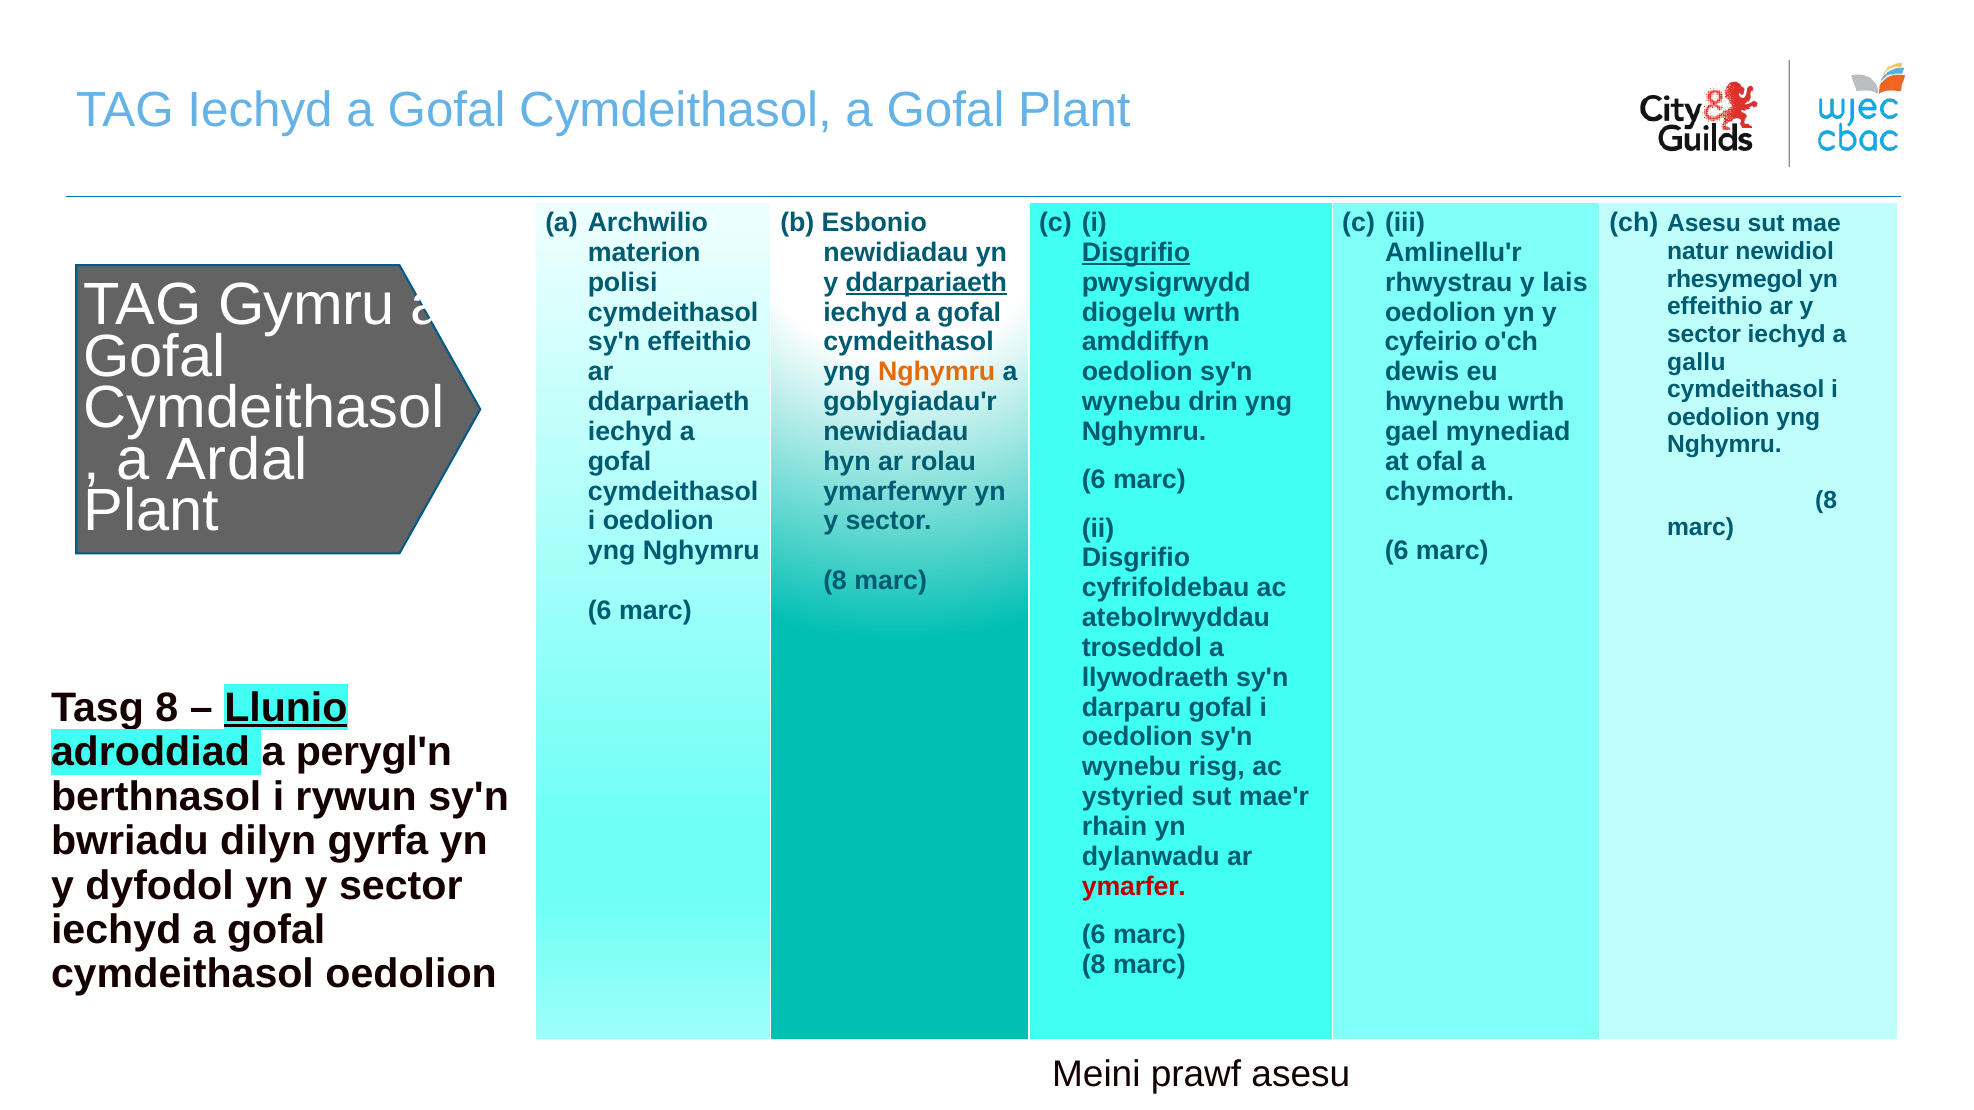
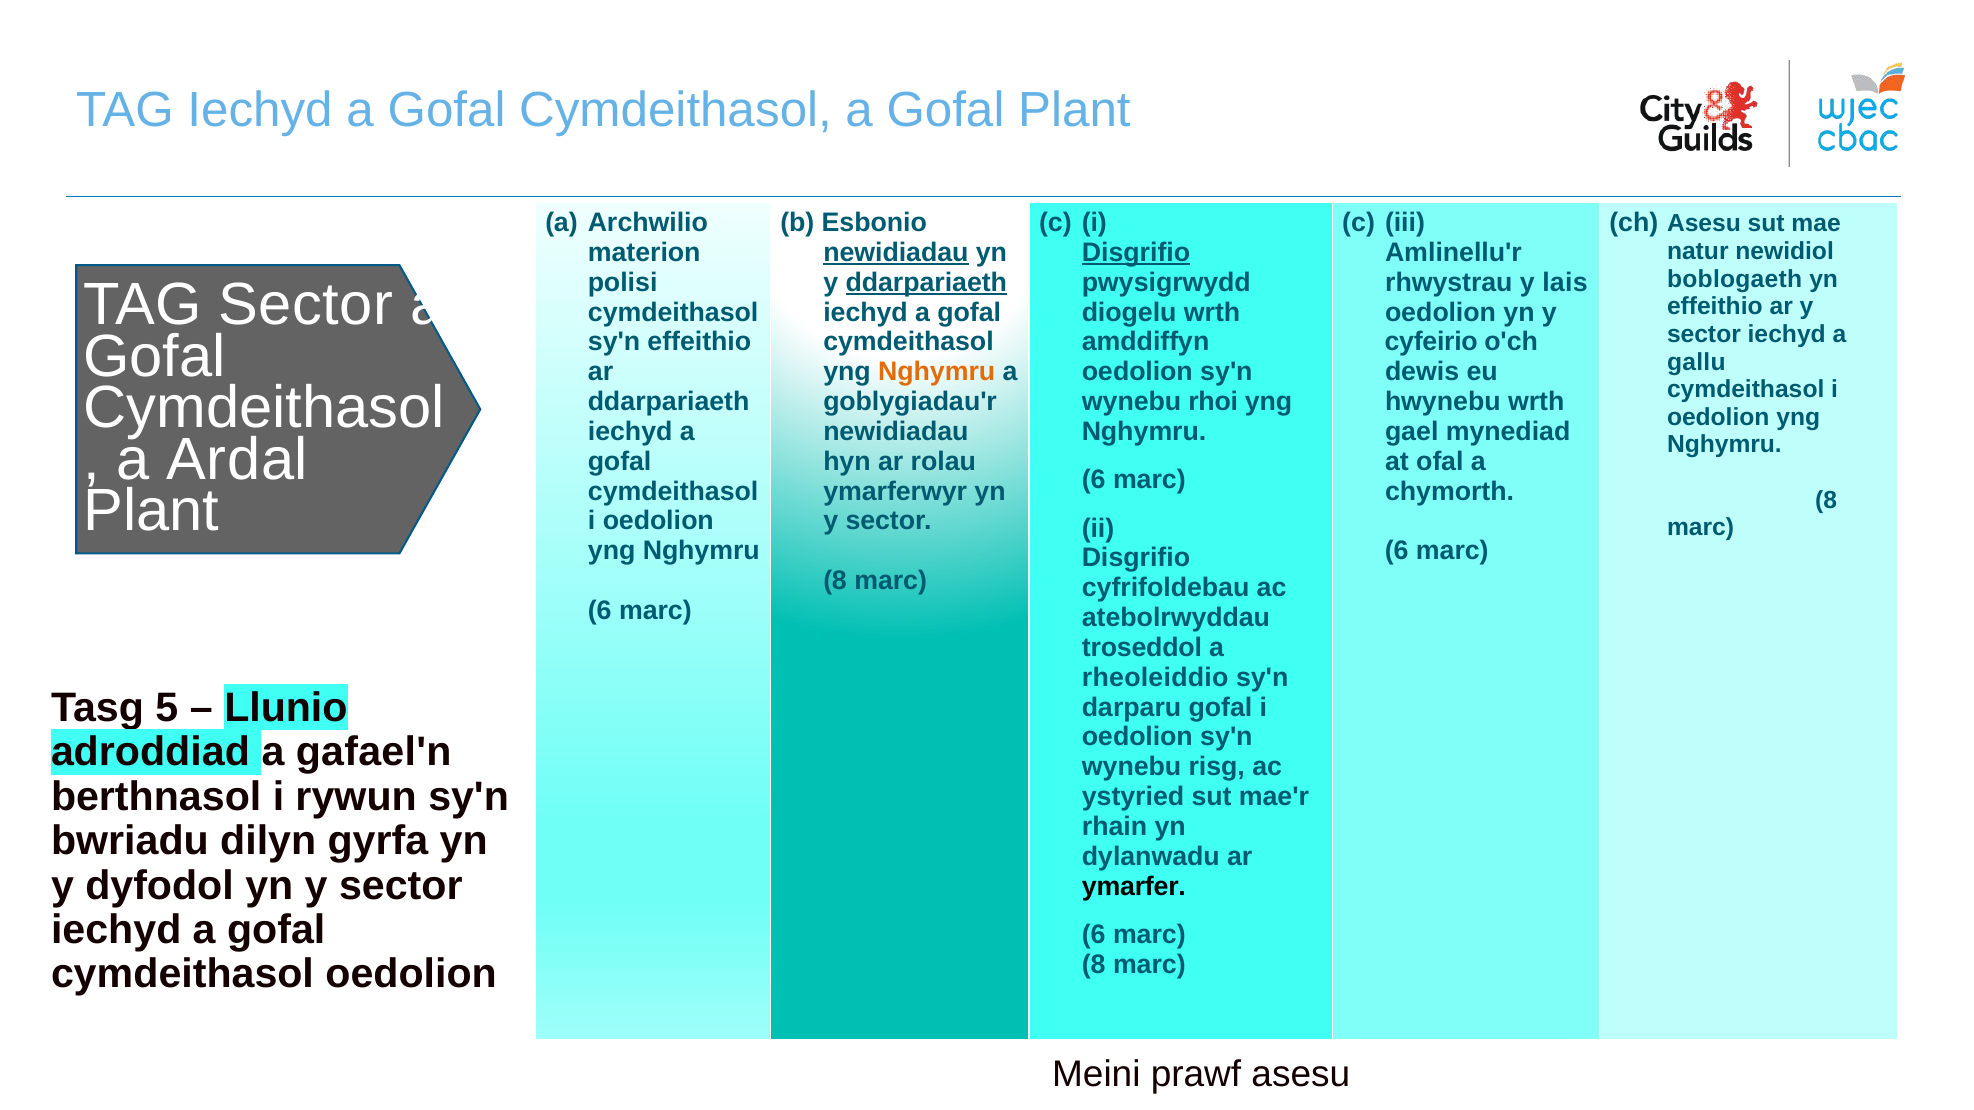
newidiadau underline: none -> present (896, 253)
rhesymegol: rhesymegol -> boblogaeth (1735, 279)
TAG Gymru: Gymru -> Sector (306, 305)
drin: drin -> rhoi (1213, 402)
llywodraeth: llywodraeth -> rheoleiddio (1155, 678)
Tasg 8: 8 -> 5 (167, 708)
Llunio underline: present -> none (286, 708)
perygl'n: perygl'n -> gafael'n (374, 753)
ymarfer colour: red -> black (1134, 887)
